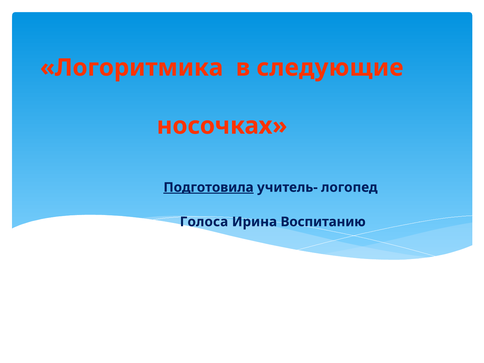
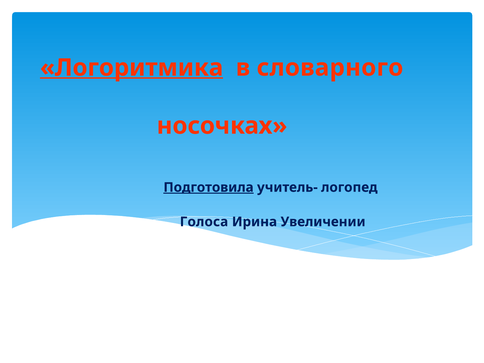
Логоритмика underline: none -> present (132, 68)
следующие: следующие -> словарного (330, 68)
Воспитанию: Воспитанию -> Увеличении (323, 222)
